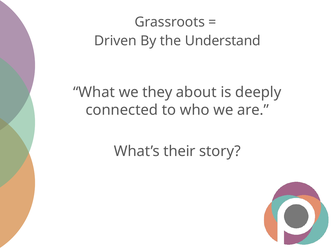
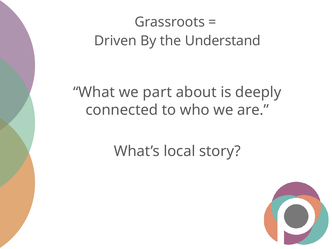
they: they -> part (157, 92)
their: their -> local (179, 151)
